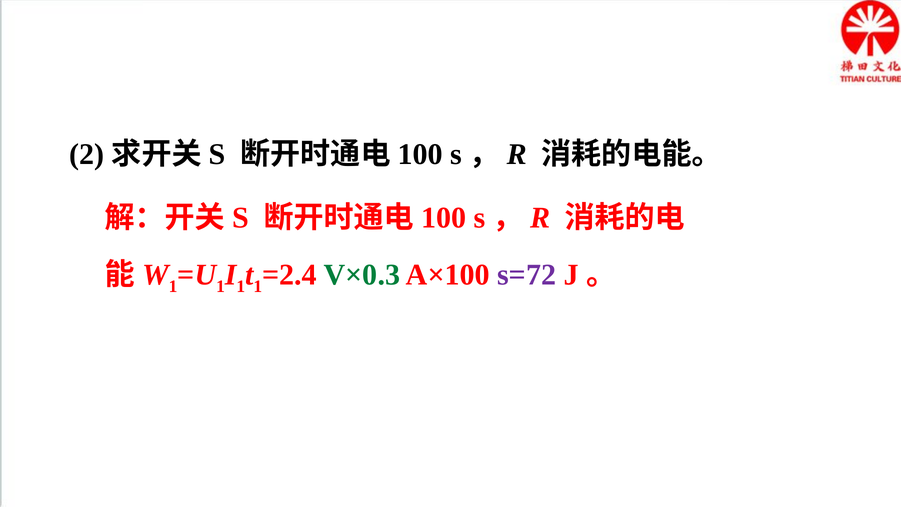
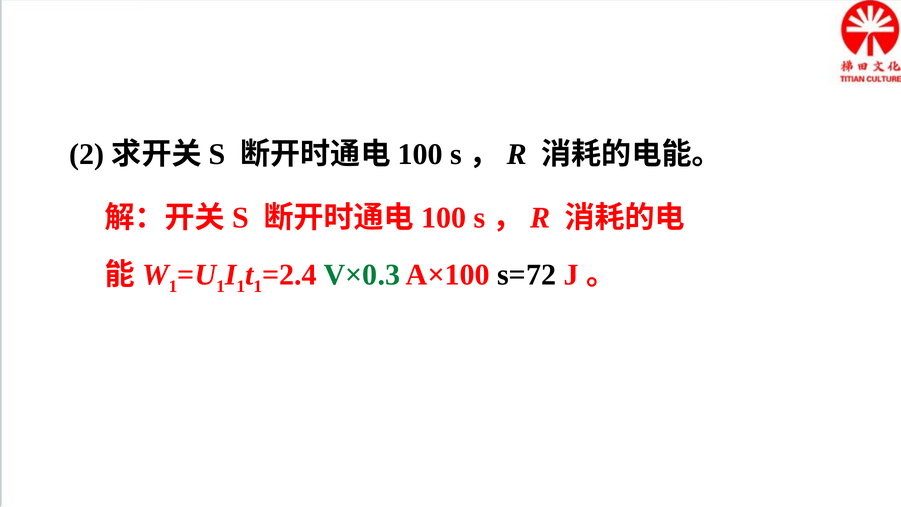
s=72 colour: purple -> black (527, 275)
